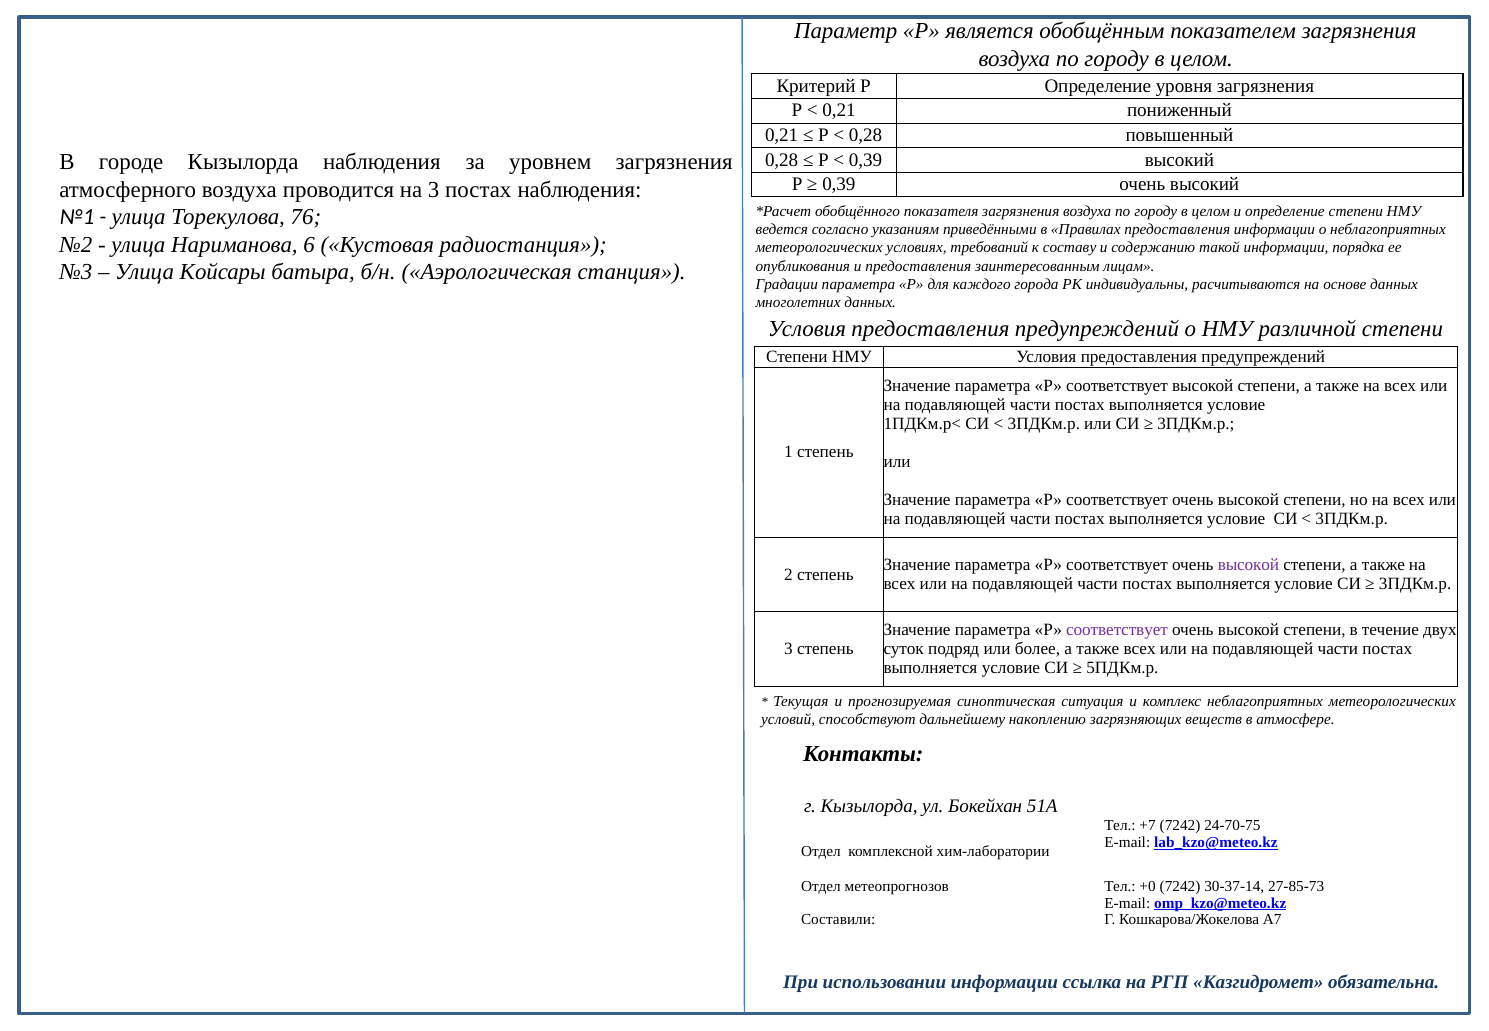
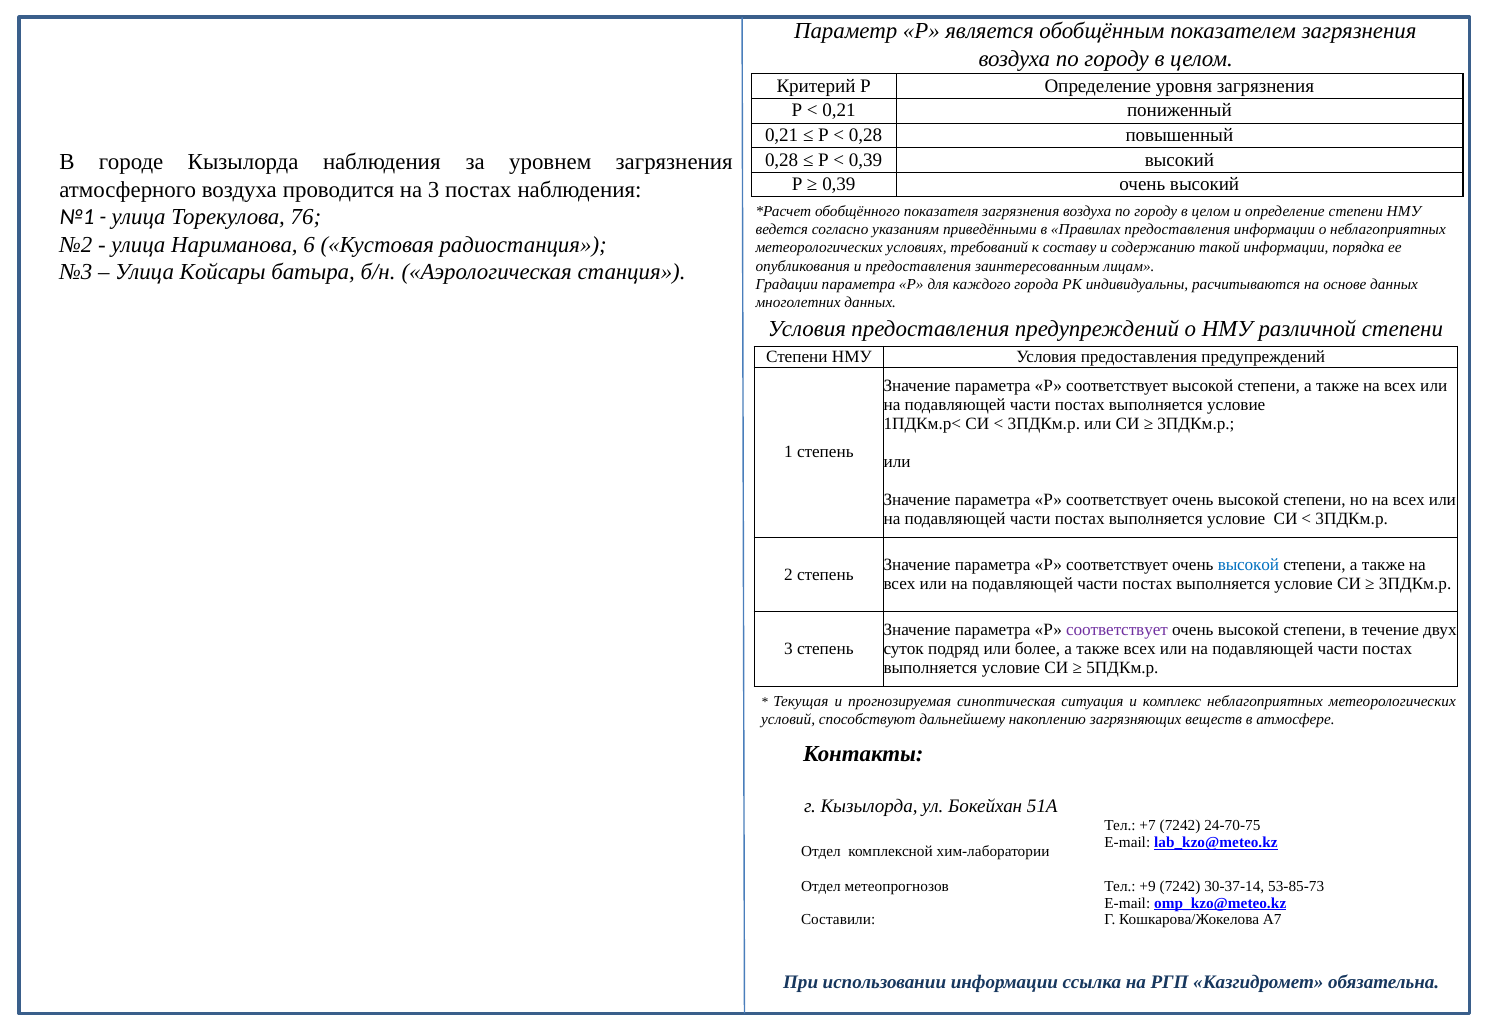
высокой colour: purple -> blue (1248, 565)
+0: +0 -> +9 (1148, 886)
27-85-73: 27-85-73 -> 53-85-73 (1296, 886)
